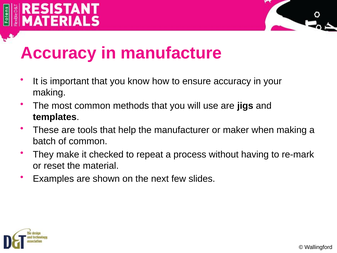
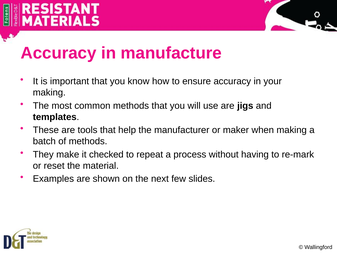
of common: common -> methods (88, 141)
